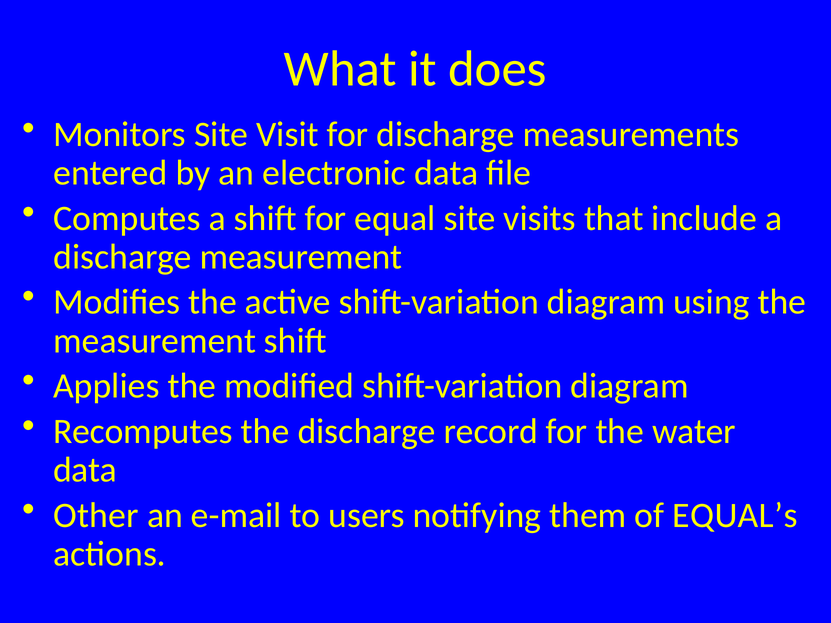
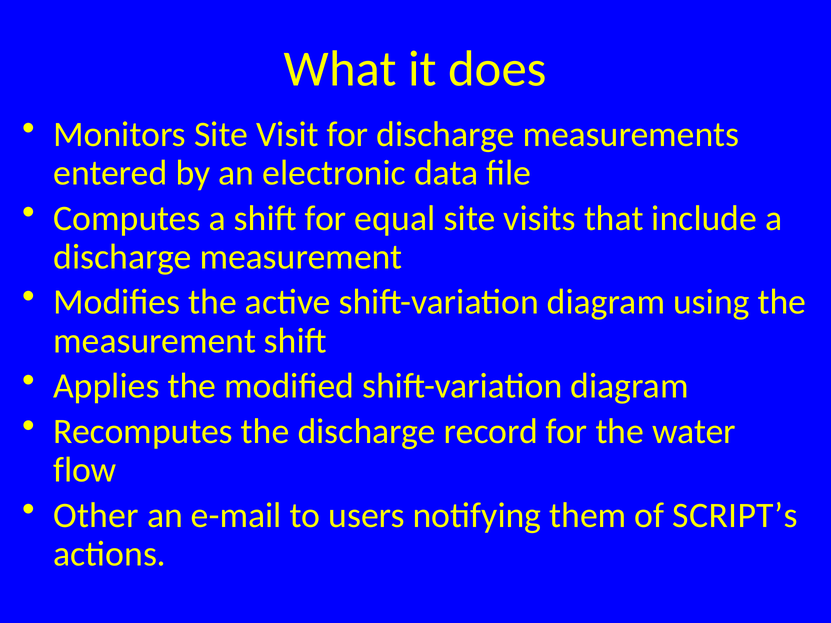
data: data -> flow (85, 470)
EQUAL’s: EQUAL’s -> SCRIPT’s (735, 516)
